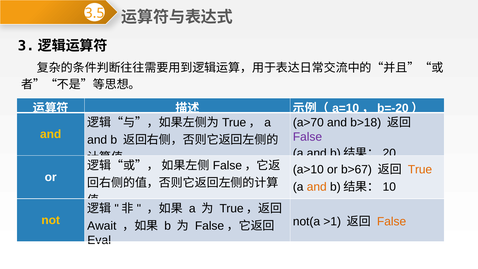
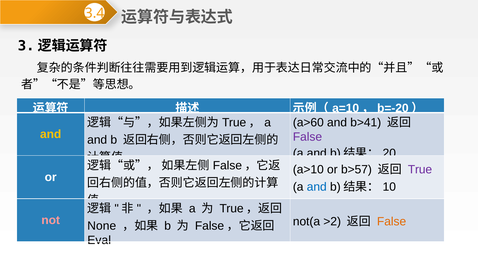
3.5: 3.5 -> 3.4 (95, 13)
a>70: a>70 -> a>60 (308, 122)
b>18: b>18 -> b>41 (366, 122)
b>67: b>67 -> b>57 (356, 170)
True colour: orange -> purple (420, 170)
and colour: orange -> blue (317, 187)
not colour: yellow -> pink (51, 220)
>1: >1 -> >2 (332, 221)
Await: Await -> None (102, 226)
